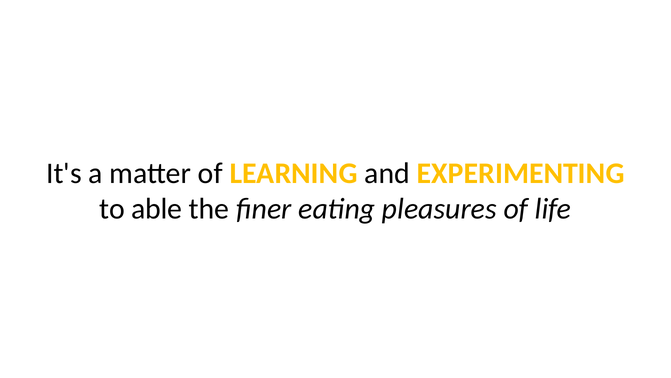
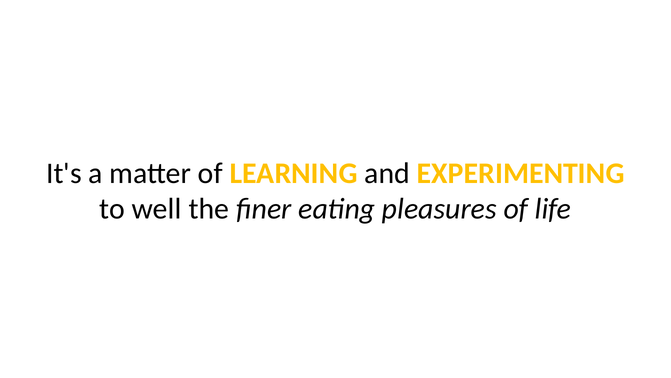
able: able -> well (157, 209)
